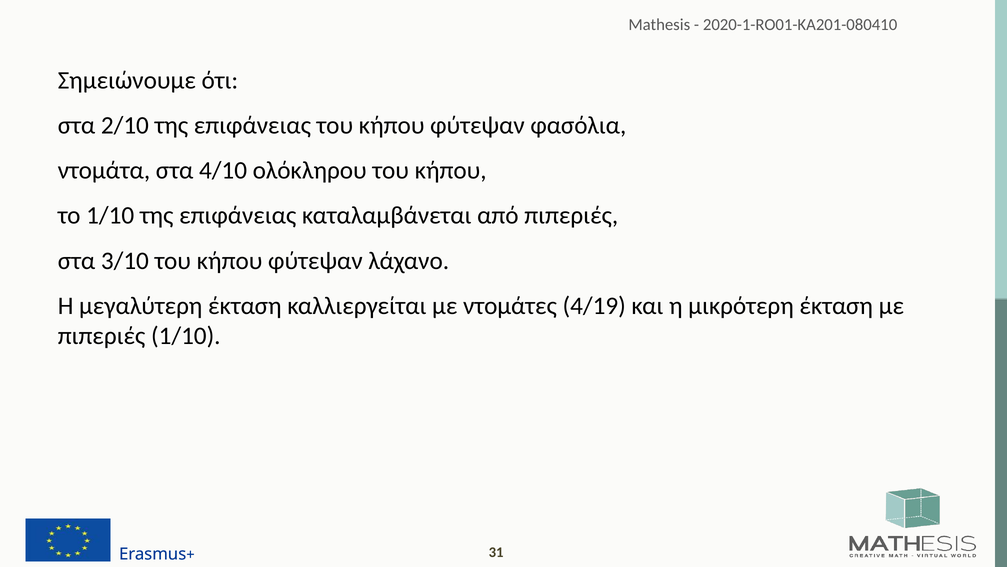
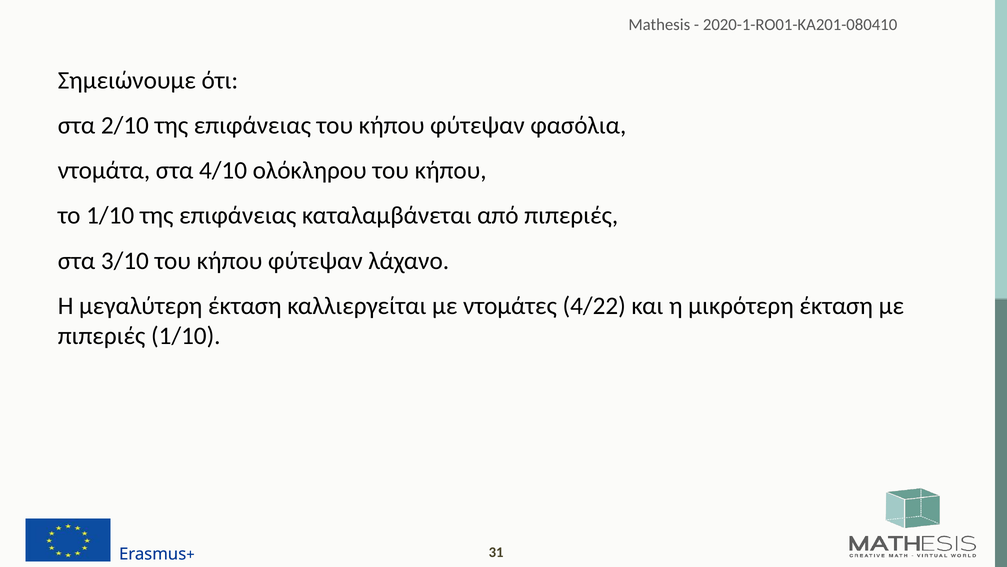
4/19: 4/19 -> 4/22 (594, 306)
